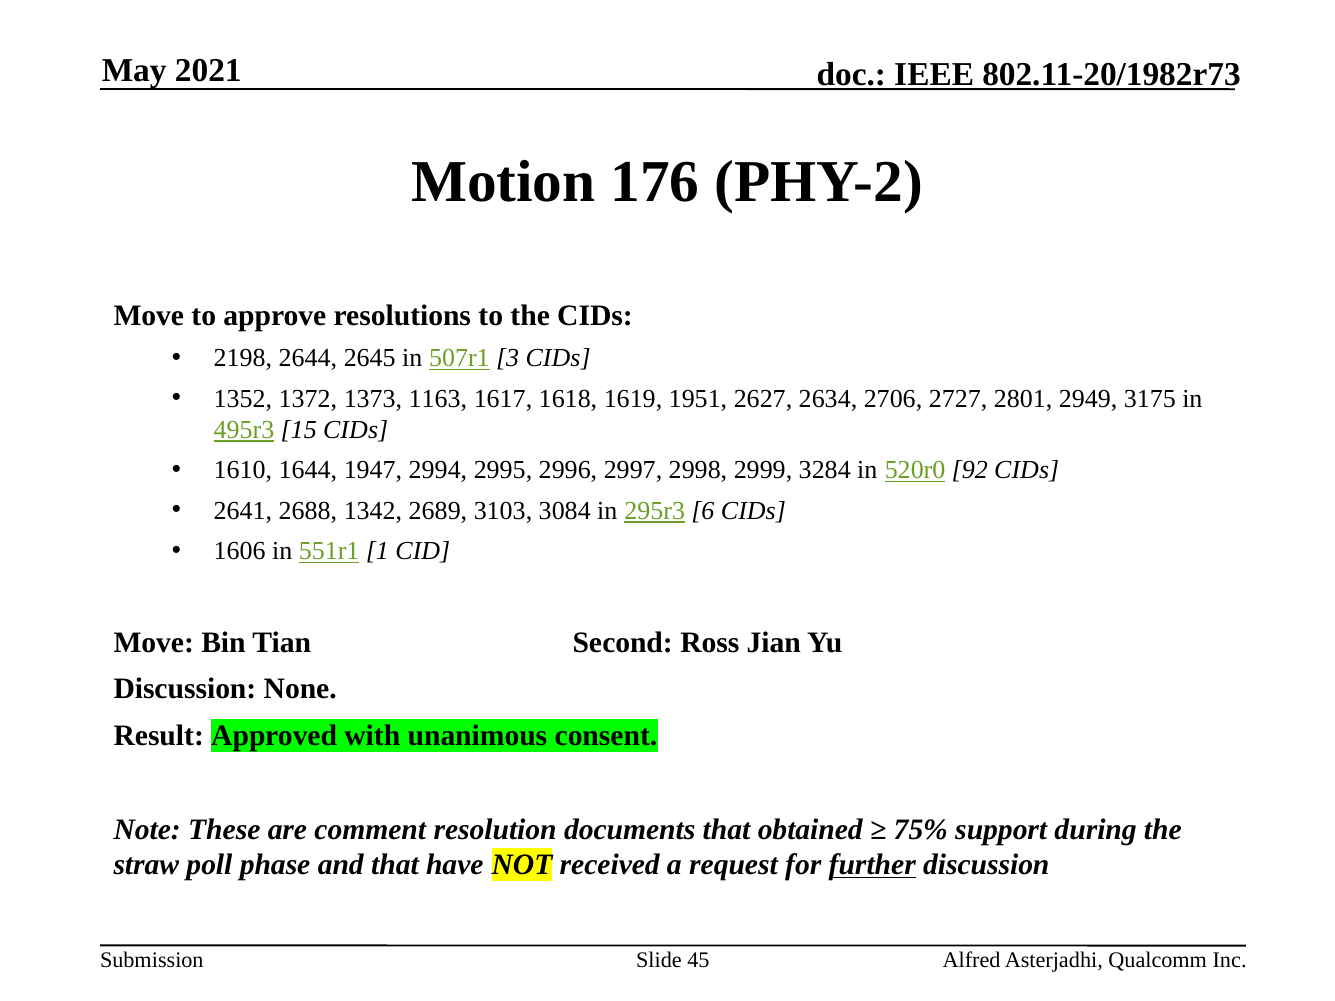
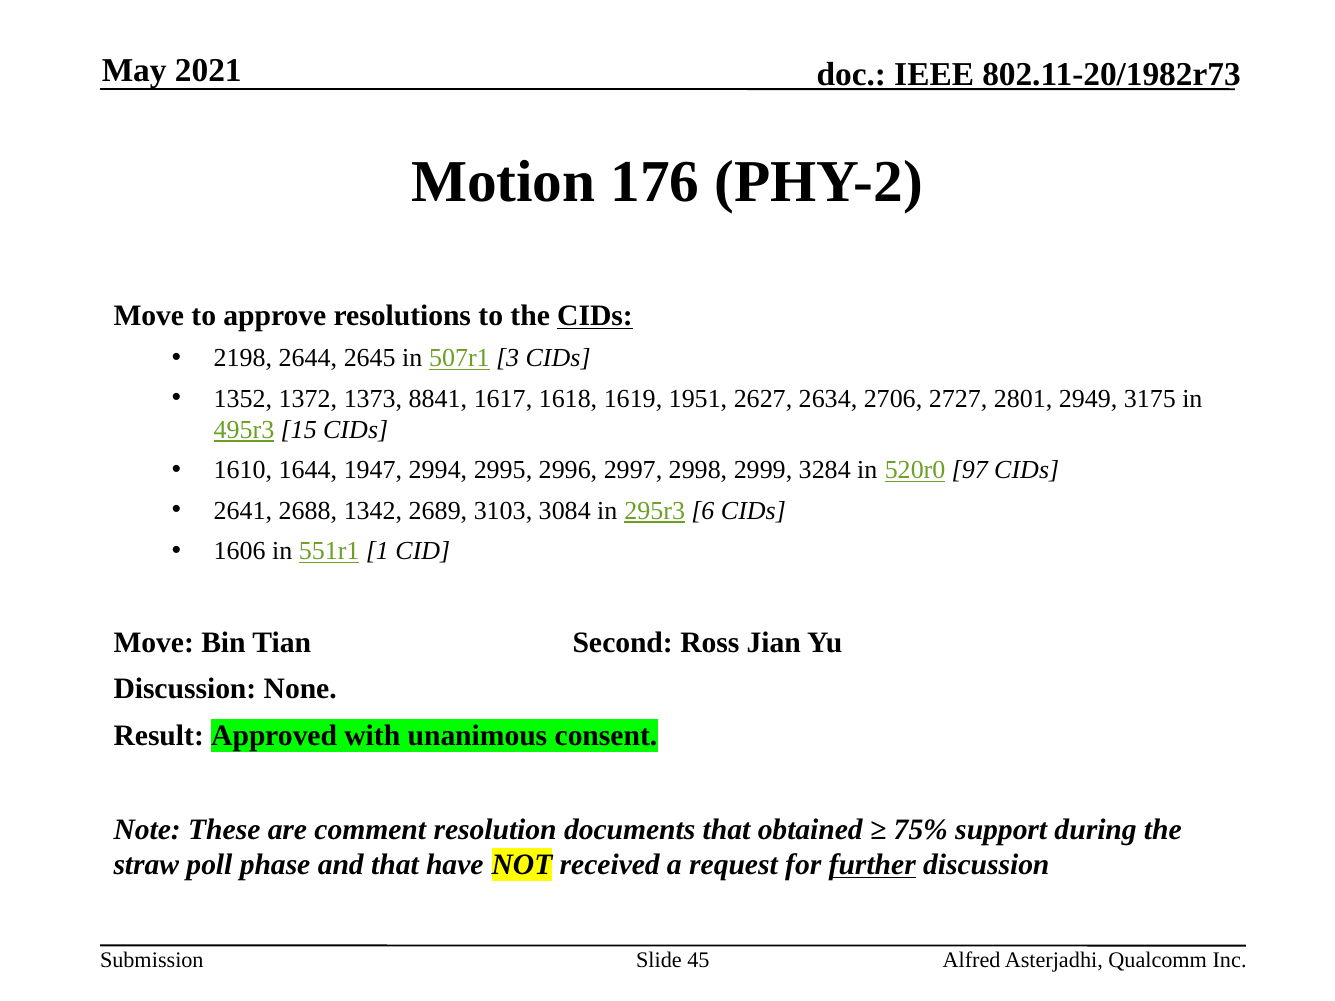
CIDs underline: none -> present (595, 316)
1163: 1163 -> 8841 (438, 399)
92: 92 -> 97 (970, 470)
